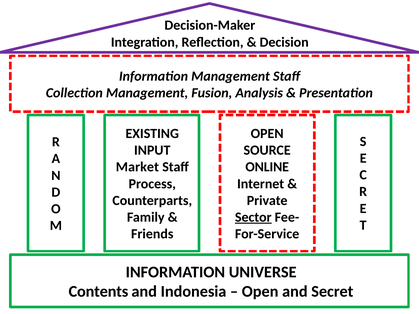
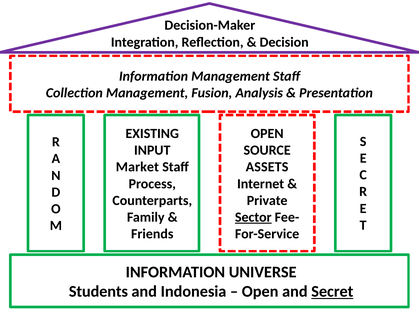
ONLINE: ONLINE -> ASSETS (267, 167)
Contents: Contents -> Students (98, 292)
Secret underline: none -> present (332, 292)
